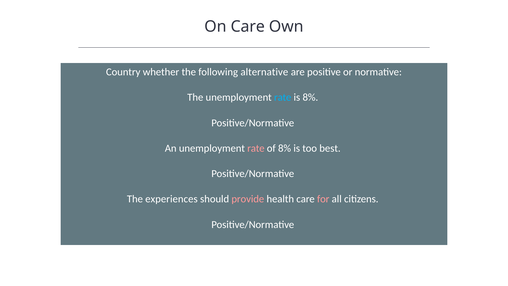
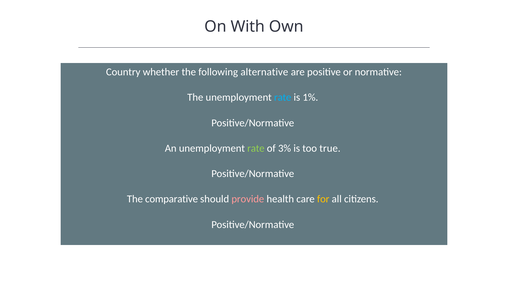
On Care: Care -> With (248, 27)
is 8%: 8% -> 1% (310, 97)
rate colour: pink -> light green (256, 148)
of 8%: 8% -> 3% (285, 148)
best: best -> true (330, 148)
experiences: experiences -> comparative (172, 199)
for colour: pink -> yellow (323, 199)
